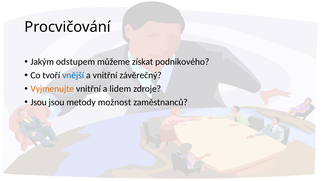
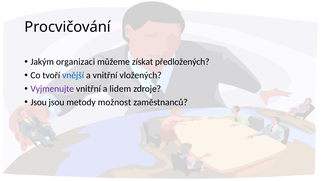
odstupem: odstupem -> organizaci (76, 62)
podnikového: podnikového -> předložených (182, 62)
závěrečný: závěrečný -> vložených (141, 75)
Vyjmenujte colour: orange -> purple (52, 89)
